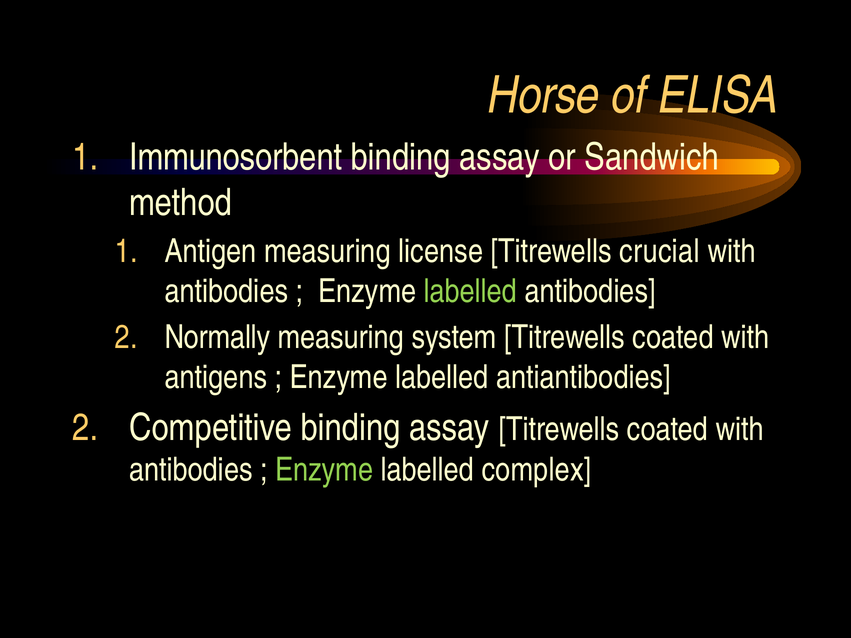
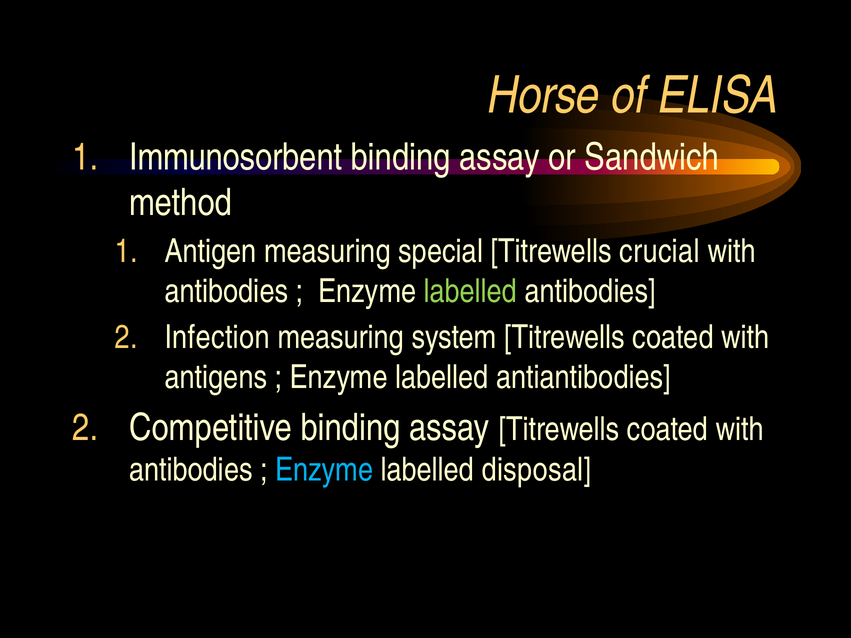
license: license -> special (441, 252)
Normally: Normally -> Infection (217, 338)
Enzyme colour: light green -> light blue (324, 470)
complex: complex -> disposal (536, 470)
